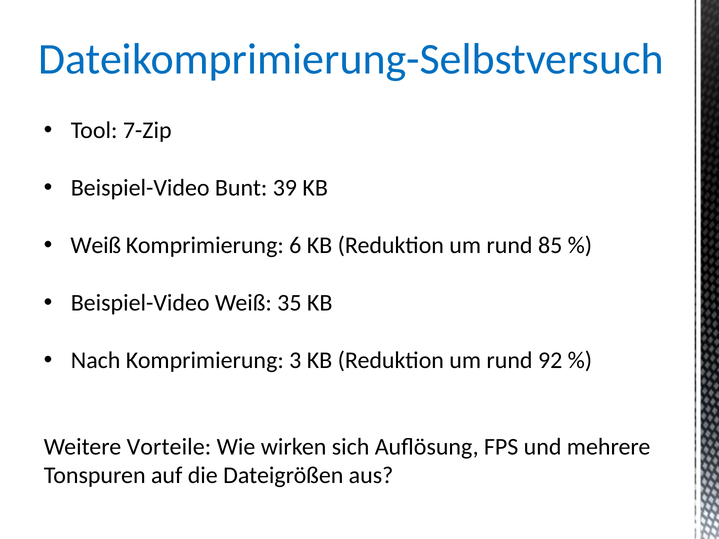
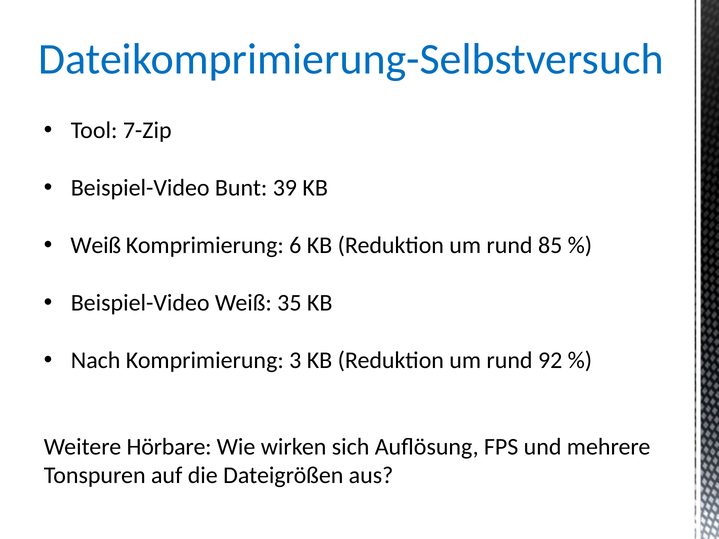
Vorteile: Vorteile -> Hörbare (169, 447)
